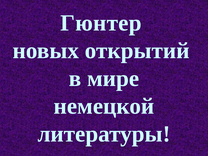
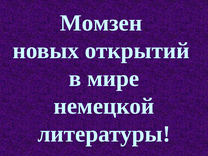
Гюнтер: Гюнтер -> Момзен (101, 23)
